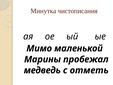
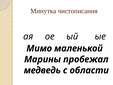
отметь: отметь -> области (89, 70)
